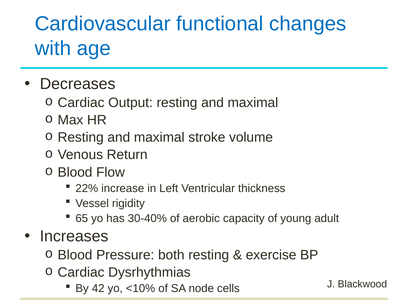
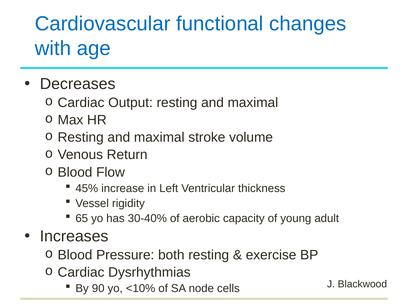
22%: 22% -> 45% (87, 188)
42: 42 -> 90 (98, 289)
